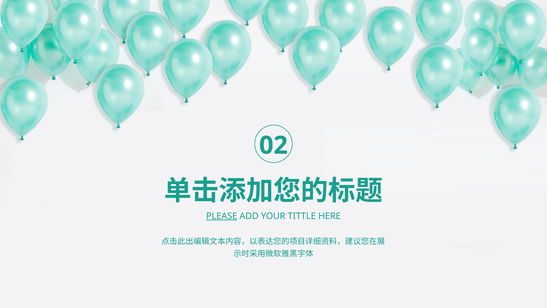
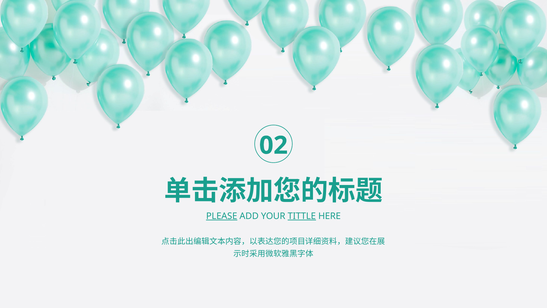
TITTLE underline: none -> present (302, 216)
